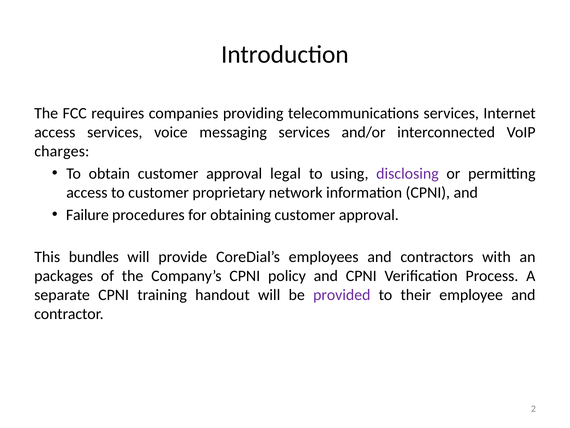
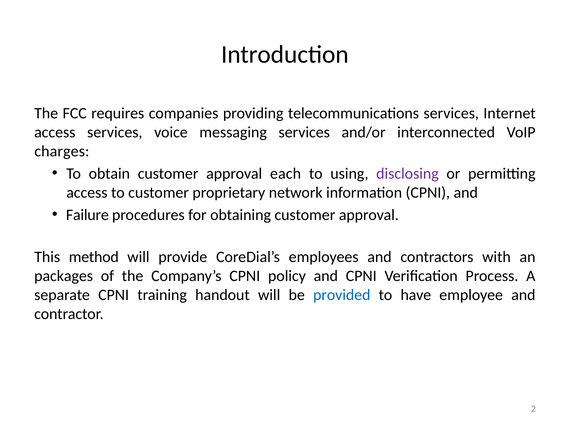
legal: legal -> each (286, 173)
bundles: bundles -> method (94, 257)
provided colour: purple -> blue (342, 295)
their: their -> have (416, 295)
